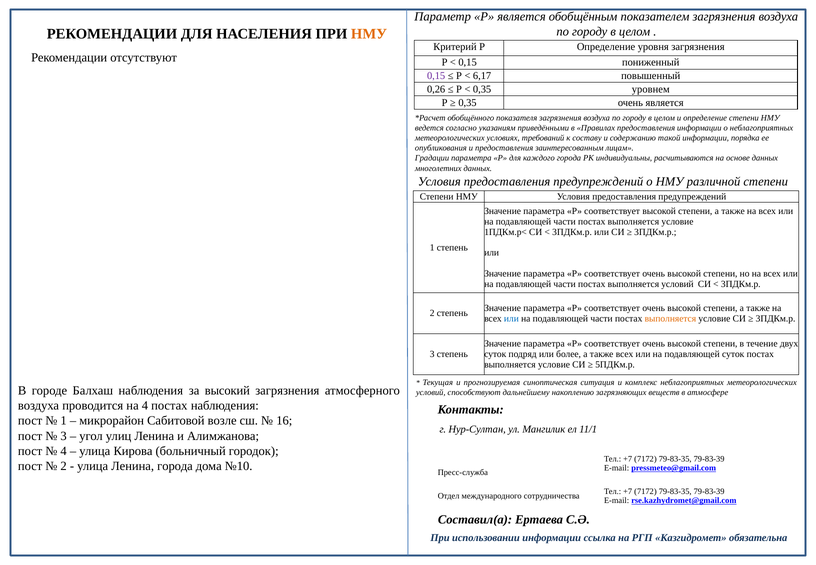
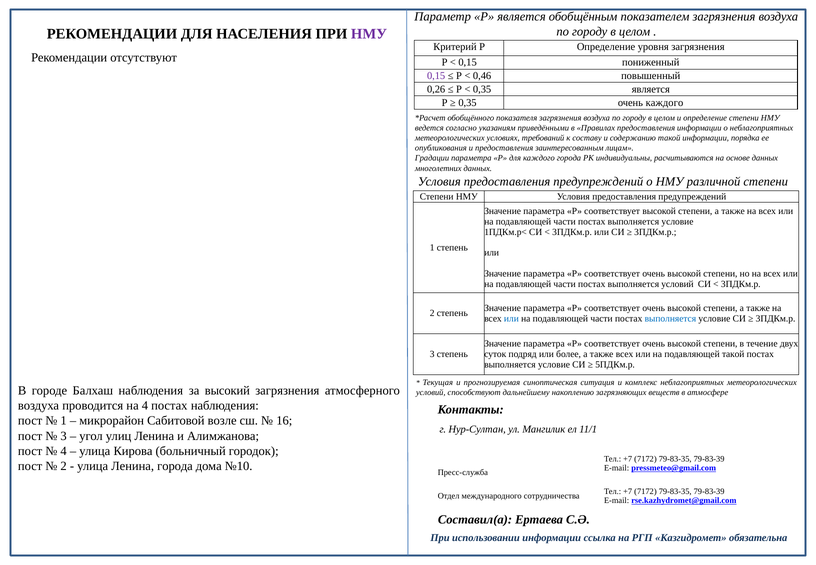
НМУ colour: orange -> purple (369, 34)
6,17: 6,17 -> 0,46 (482, 76)
0,35 уровнем: уровнем -> является (651, 89)
очень является: является -> каждого (664, 103)
выполняется colour: orange -> blue (670, 319)
подавляющей суток: суток -> такой (733, 354)
